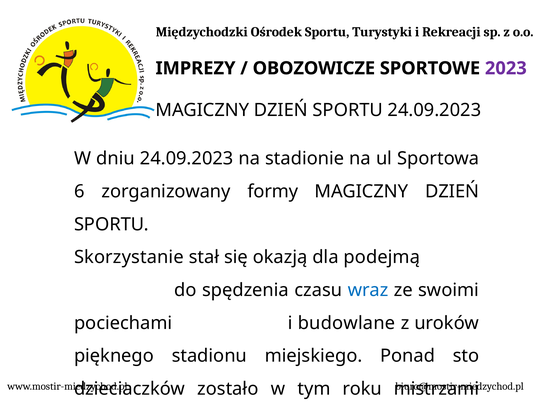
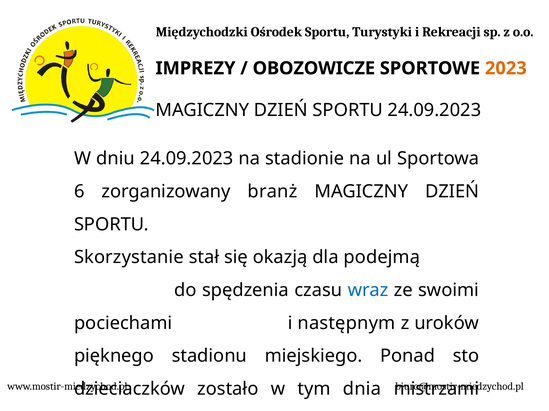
2023 colour: purple -> orange (506, 68)
formy: formy -> branż (272, 192)
budowlane: budowlane -> następnym (347, 324)
roku: roku -> dnia (362, 389)
